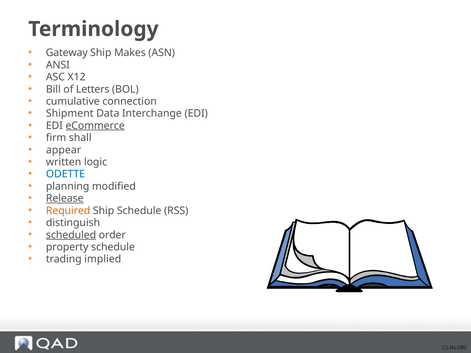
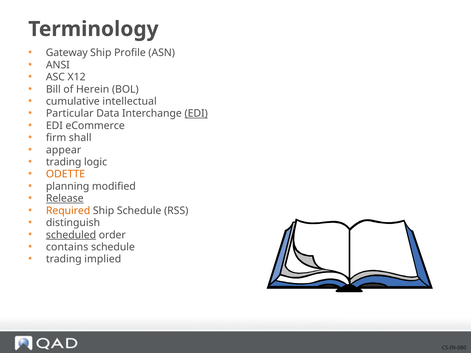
Makes: Makes -> Profile (130, 53)
Letters: Letters -> Herein (93, 89)
connection: connection -> intellectual (130, 101)
Shipment: Shipment -> Particular (70, 114)
EDI underline: none -> present (196, 114)
eCommerce underline: present -> none (95, 126)
written: written -> trading (64, 162)
ODETTE colour: blue -> orange (65, 174)
property: property -> contains (67, 247)
